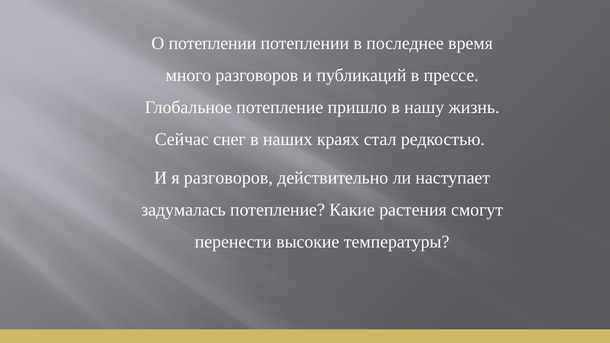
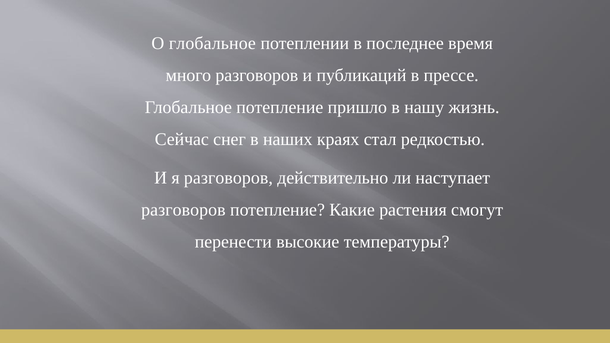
О потеплении: потеплении -> глобальное (212, 43)
задумалась: задумалась -> разговоров (183, 210)
